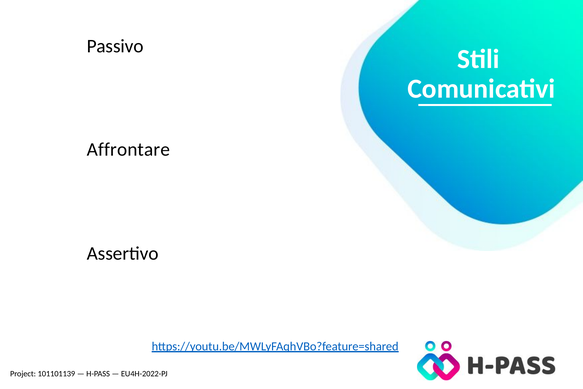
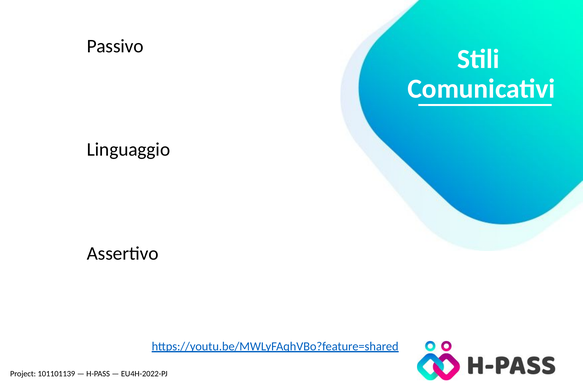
Affrontare: Affrontare -> Linguaggio (129, 149)
